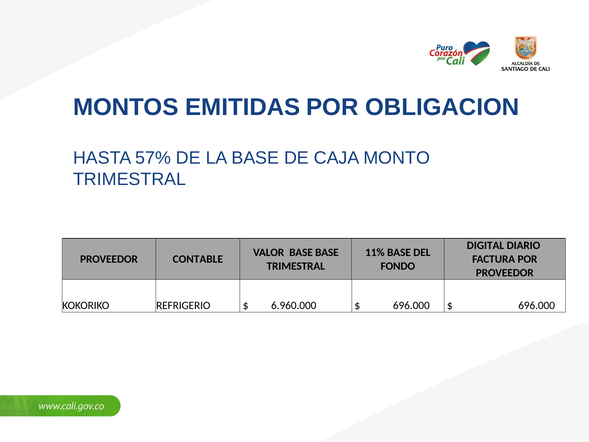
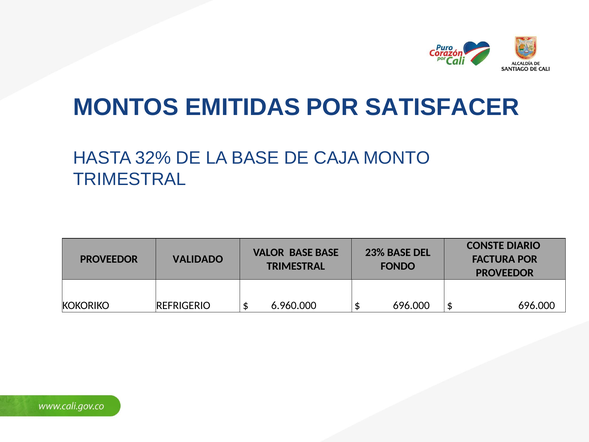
OBLIGACION: OBLIGACION -> SATISFACER (442, 107)
57%: 57% -> 32% (153, 158)
DIGITAL: DIGITAL -> CONSTE (485, 245)
11%: 11% -> 23% (375, 252)
CONTABLE: CONTABLE -> VALIDADO (198, 259)
